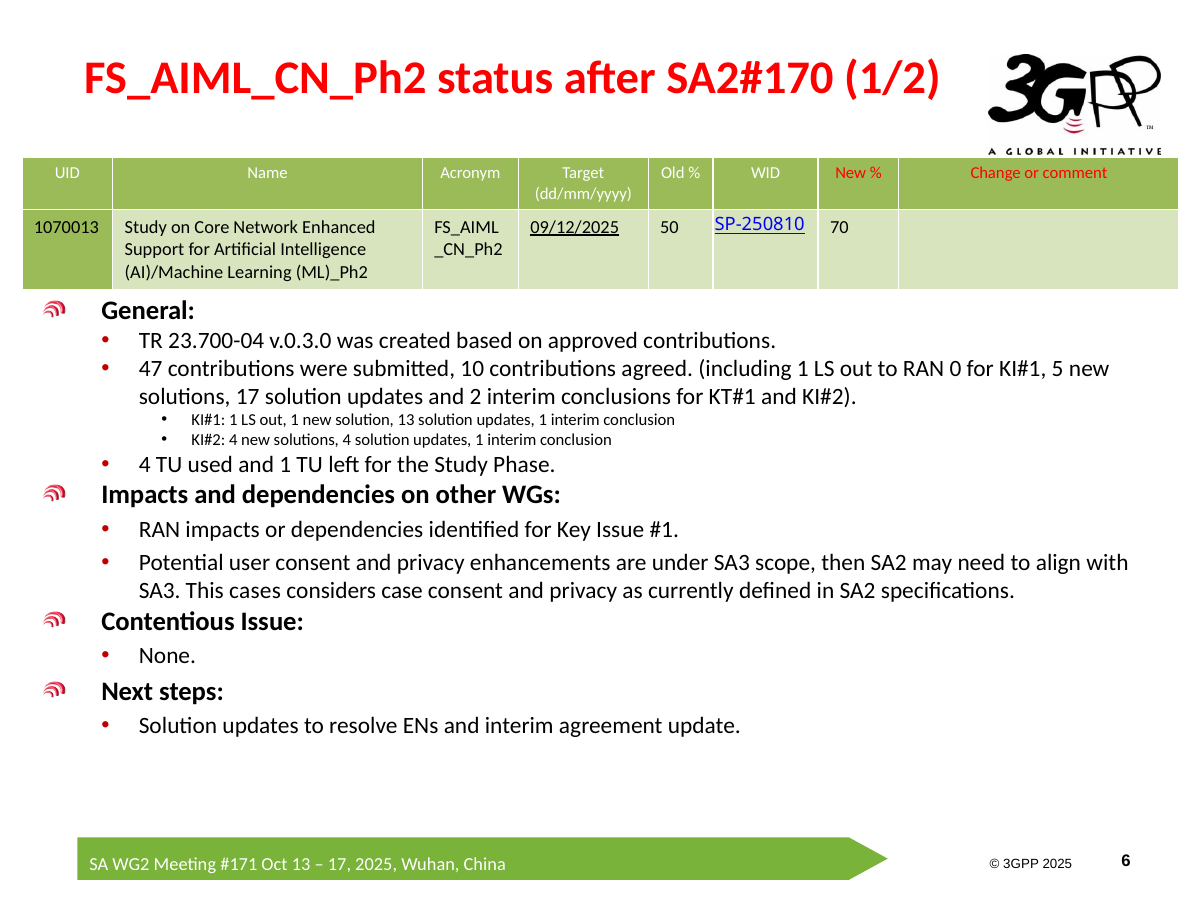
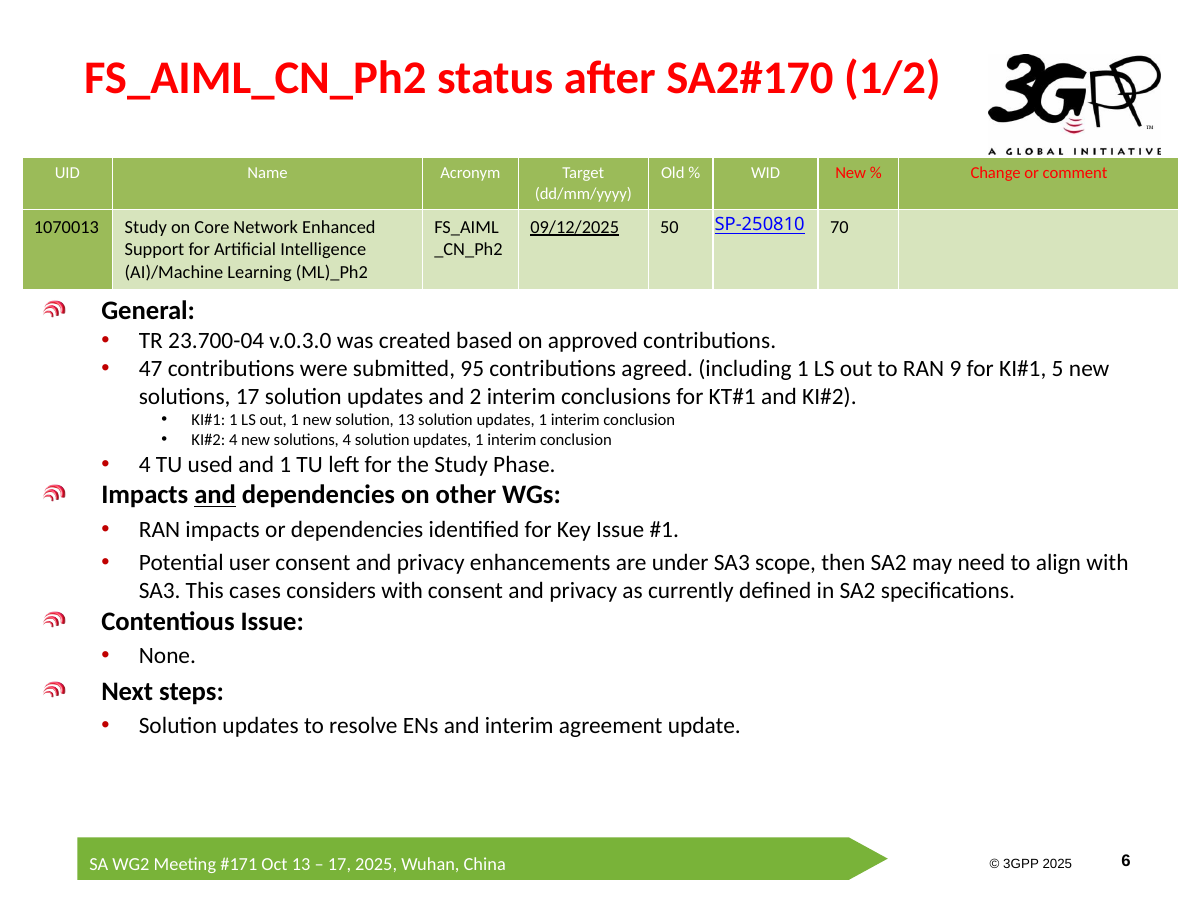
10: 10 -> 95 (472, 369)
0: 0 -> 9 (955, 369)
and underline: none -> present (215, 495)
considers case: case -> with (402, 591)
